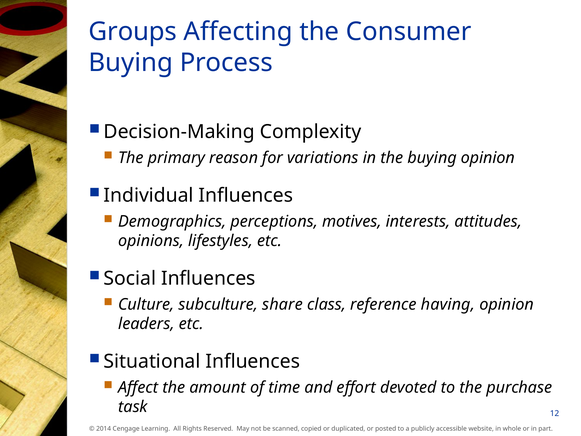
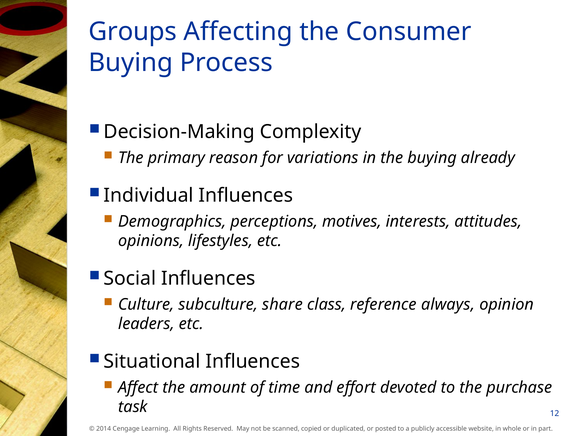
buying opinion: opinion -> already (488, 158)
having: having -> always (448, 304)
